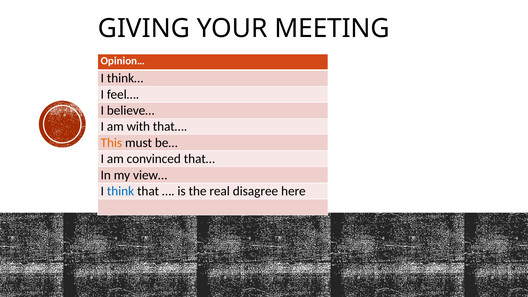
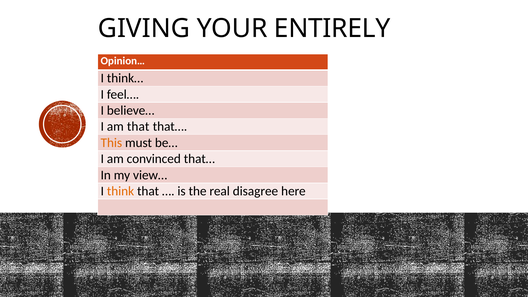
MEETING: MEETING -> ENTIRELY (332, 28)
am with: with -> that (138, 127)
think colour: blue -> orange (120, 191)
